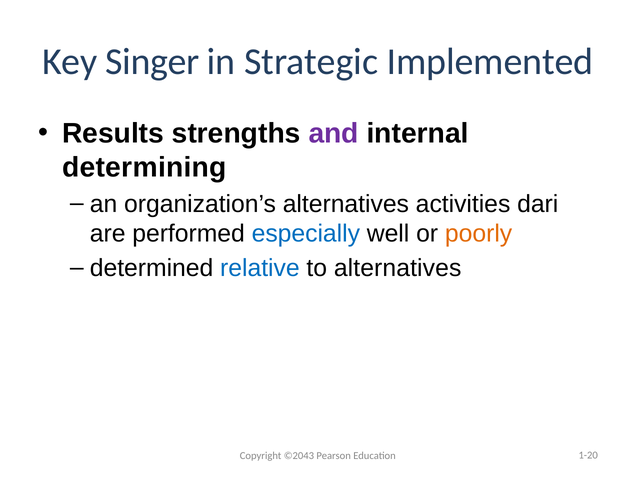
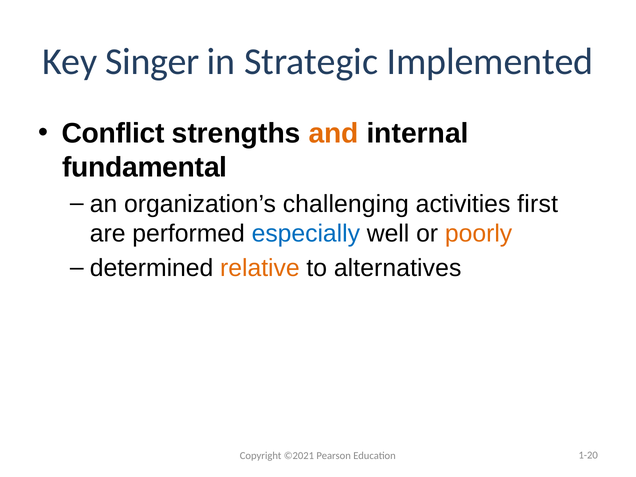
Results: Results -> Conflict (113, 133)
and colour: purple -> orange (334, 133)
determining: determining -> fundamental (145, 167)
organization’s alternatives: alternatives -> challenging (346, 204)
dari: dari -> first (538, 204)
relative colour: blue -> orange (260, 268)
©2043: ©2043 -> ©2021 (299, 456)
